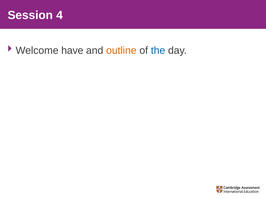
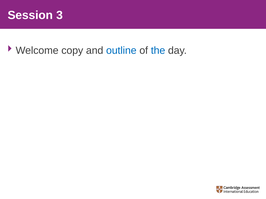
4: 4 -> 3 (60, 15)
have: have -> copy (72, 51)
outline colour: orange -> blue (121, 51)
